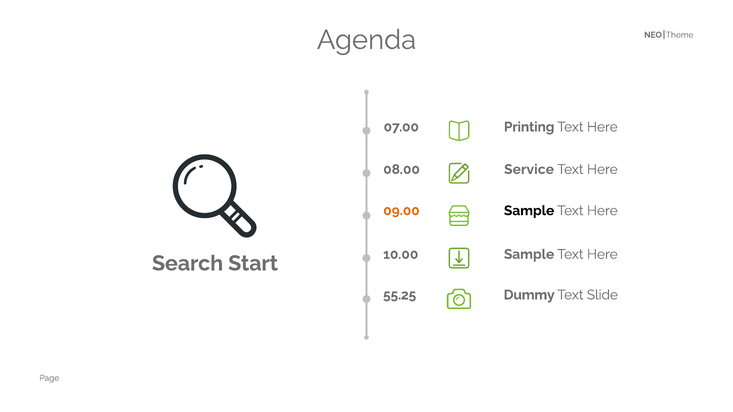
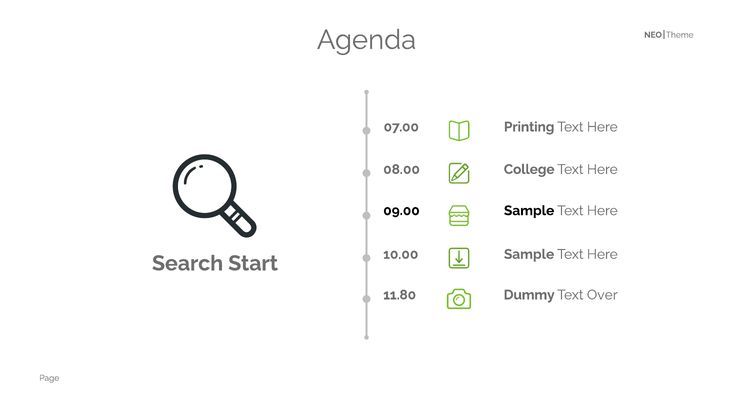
Service: Service -> College (529, 169)
09.00 colour: orange -> black (401, 211)
55.25: 55.25 -> 11.80 (400, 295)
Slide: Slide -> Over (602, 295)
